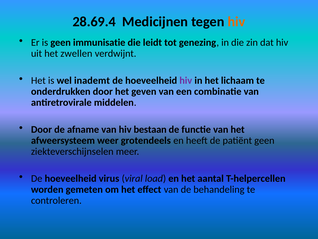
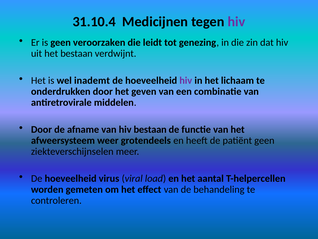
28.69.4: 28.69.4 -> 31.10.4 (94, 22)
hiv colour: orange -> purple (236, 22)
immunisatie: immunisatie -> veroorzaken (99, 42)
het zwellen: zwellen -> bestaan (76, 53)
